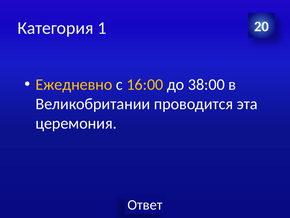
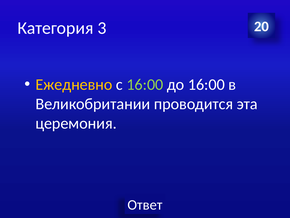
1: 1 -> 3 (102, 28)
16:00 colour: yellow -> light green (145, 84)
до 38:00: 38:00 -> 16:00 (206, 84)
